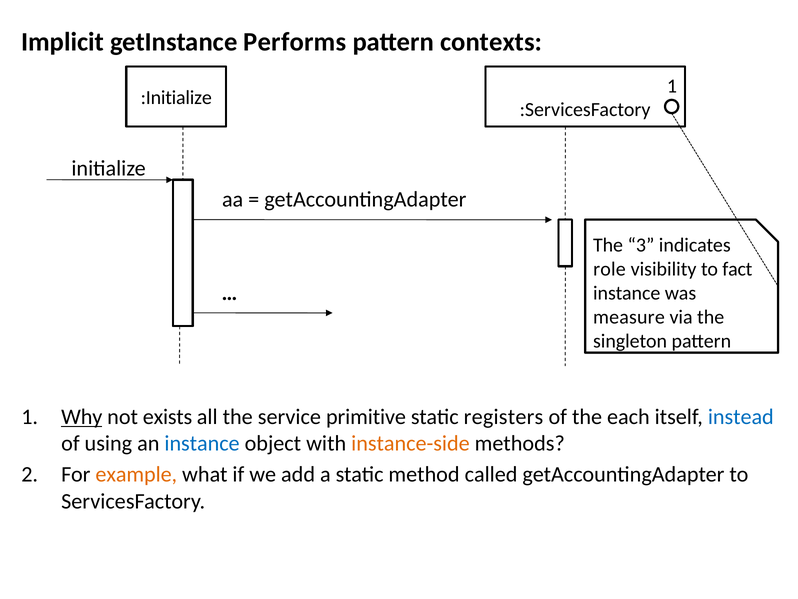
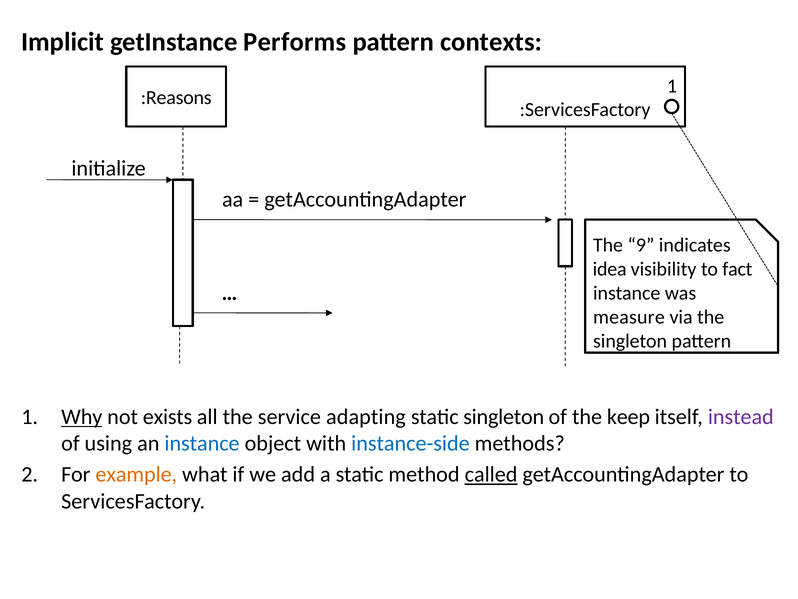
:Initialize: :Initialize -> :Reasons (176, 98)
3: 3 -> 9 (641, 245)
role: role -> idea (610, 269)
primitive: primitive -> adapting (366, 417)
static registers: registers -> singleton (504, 417)
each: each -> keep (628, 417)
instead colour: blue -> purple (741, 417)
instance-side colour: orange -> blue (410, 443)
called underline: none -> present (491, 474)
